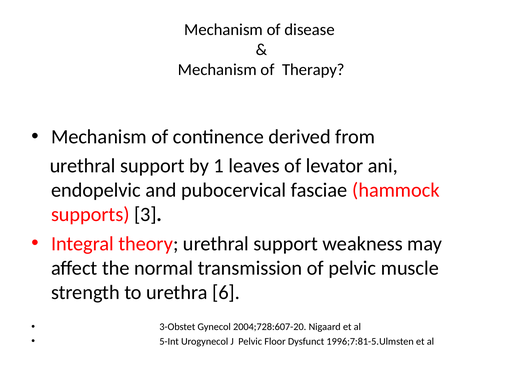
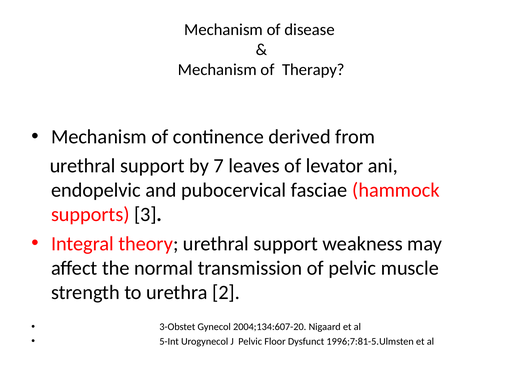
1: 1 -> 7 (219, 166)
6: 6 -> 2 (226, 293)
2004;728:607-20: 2004;728:607-20 -> 2004;134:607-20 (270, 327)
